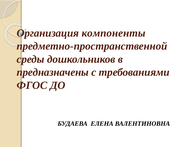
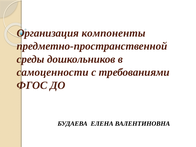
предназначены: предназначены -> самоценности (53, 72)
